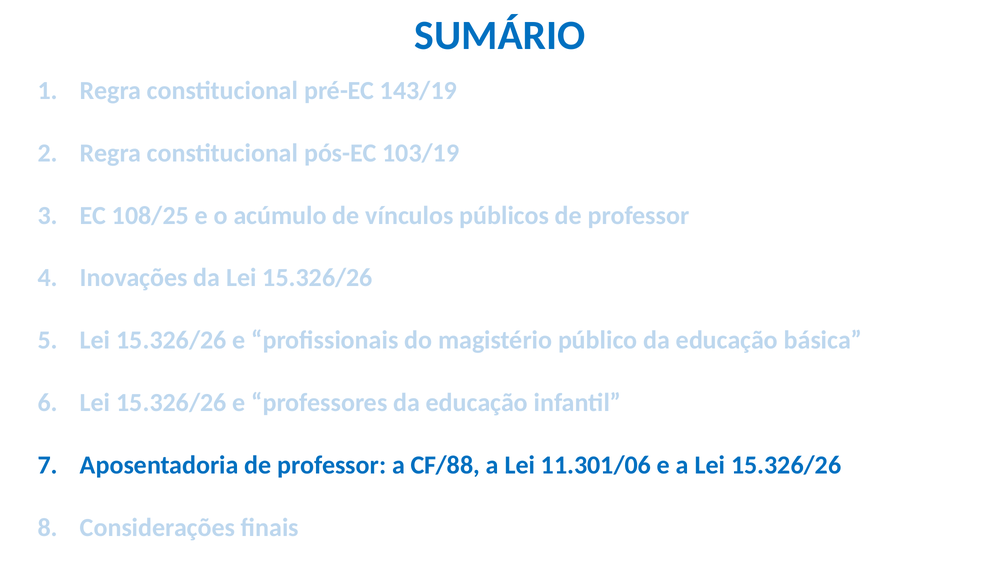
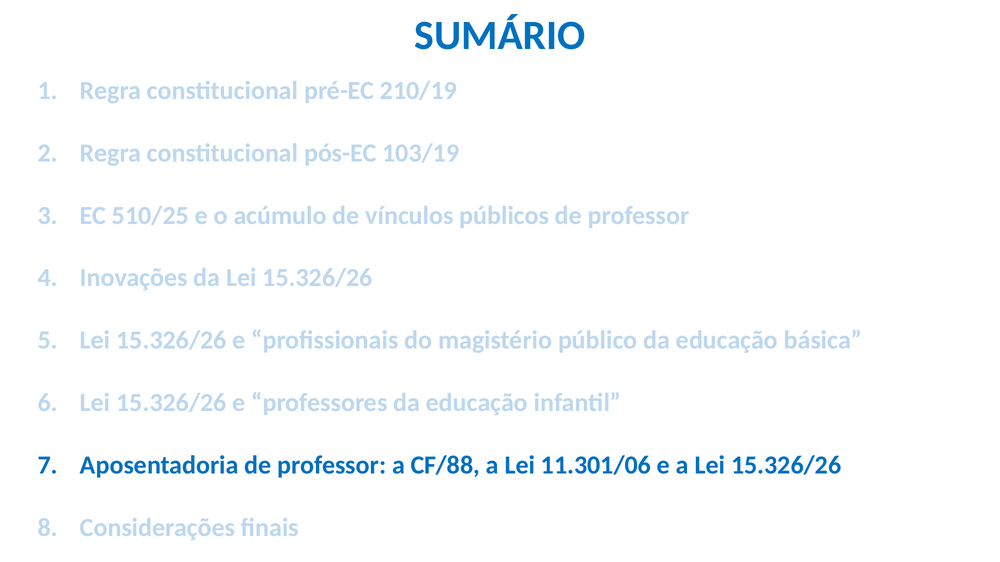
143/19: 143/19 -> 210/19 (418, 91)
108/25: 108/25 -> 510/25 (150, 216)
